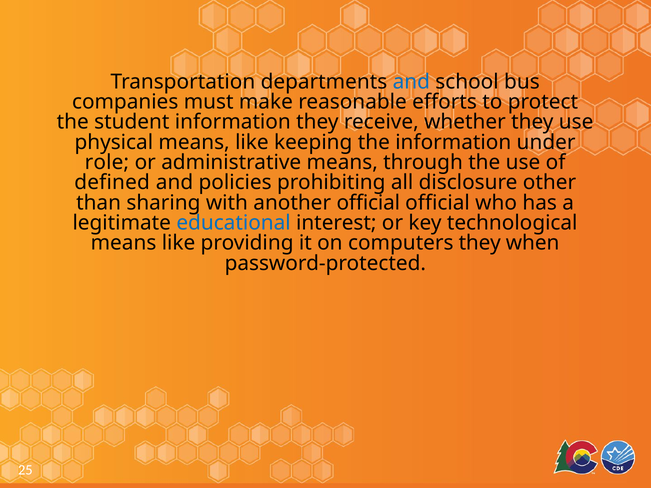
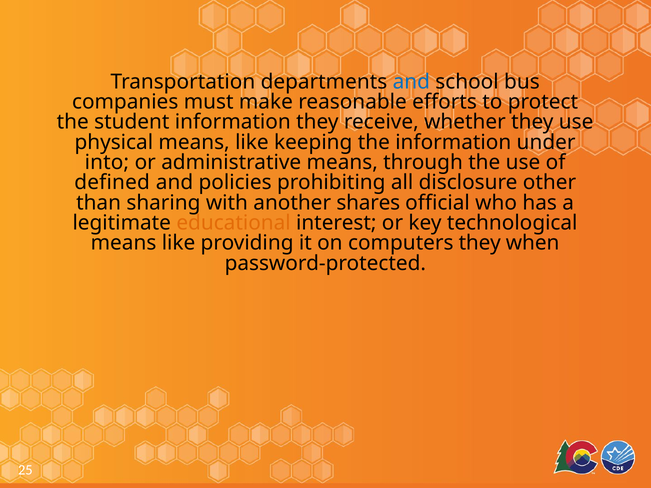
role: role -> into (107, 162)
another official: official -> shares (368, 203)
educational colour: blue -> orange (234, 223)
